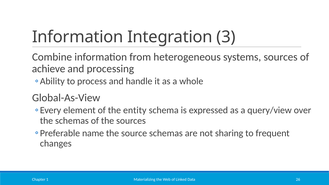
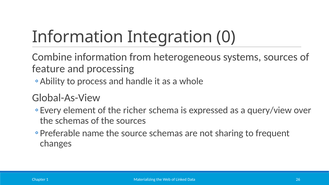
3: 3 -> 0 (226, 37)
achieve: achieve -> feature (49, 69)
entity: entity -> richer (135, 110)
